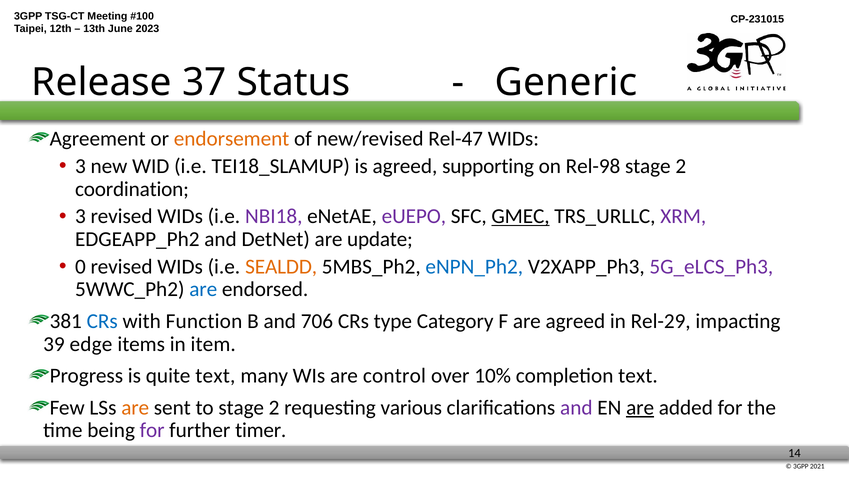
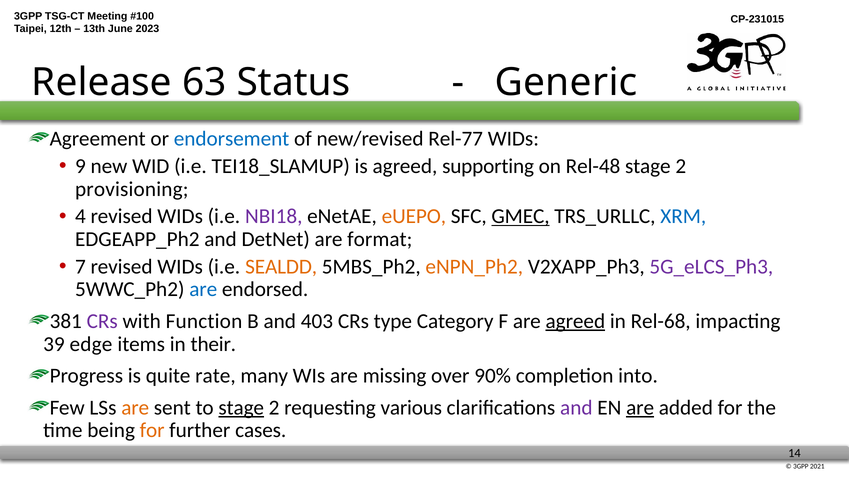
37: 37 -> 63 (204, 83)
endorsement colour: orange -> blue (232, 139)
Rel-47: Rel-47 -> Rel-77 (456, 139)
3: 3 -> 9 (80, 166)
Rel-98: Rel-98 -> Rel-48 (593, 166)
coordination: coordination -> provisioning (132, 189)
3: 3 -> 4 (80, 217)
eUEPO colour: purple -> orange (414, 217)
XRM colour: purple -> blue (683, 217)
update: update -> format (380, 240)
0: 0 -> 7 (80, 267)
eNPN_Ph2 colour: blue -> orange (474, 267)
CRs colour: blue -> purple (102, 322)
706: 706 -> 403 (317, 322)
agreed underline: none -> present (575, 322)
Rel-29: Rel-29 -> Rel-68 (661, 322)
item: item -> their (213, 344)
quite text: text -> rate (215, 376)
control: control -> missing (395, 376)
10%: 10% -> 90% (493, 376)
completion text: text -> into (638, 376)
stage underline: none -> present (241, 408)
for colour: purple -> orange (152, 431)
timer: timer -> cases (261, 431)
